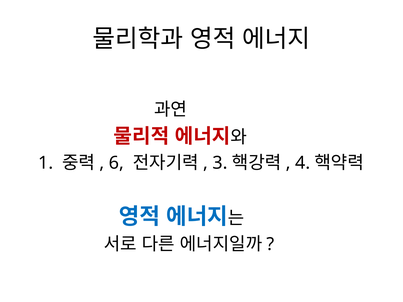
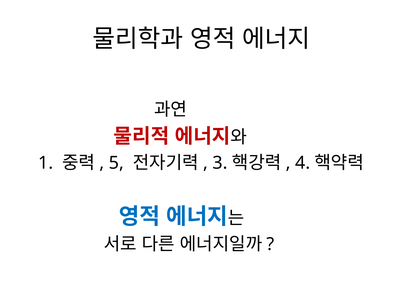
6: 6 -> 5 (116, 163)
